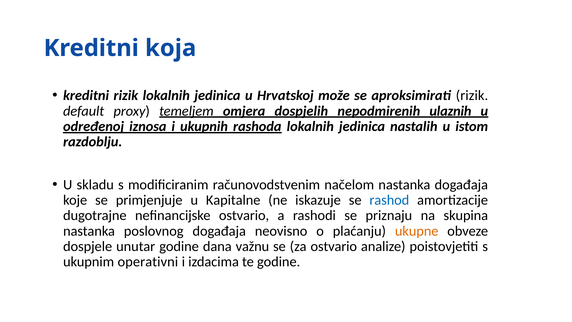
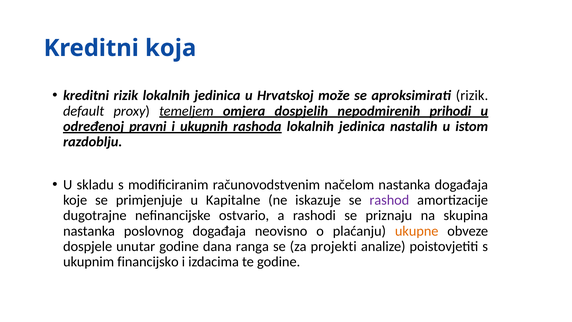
ulaznih: ulaznih -> prihodi (450, 111)
iznosa: iznosa -> pravni (148, 126)
rashod colour: blue -> purple (389, 200)
važnu: važnu -> ranga (252, 246)
za ostvario: ostvario -> projekti (334, 246)
operativni: operativni -> financijsko (148, 262)
